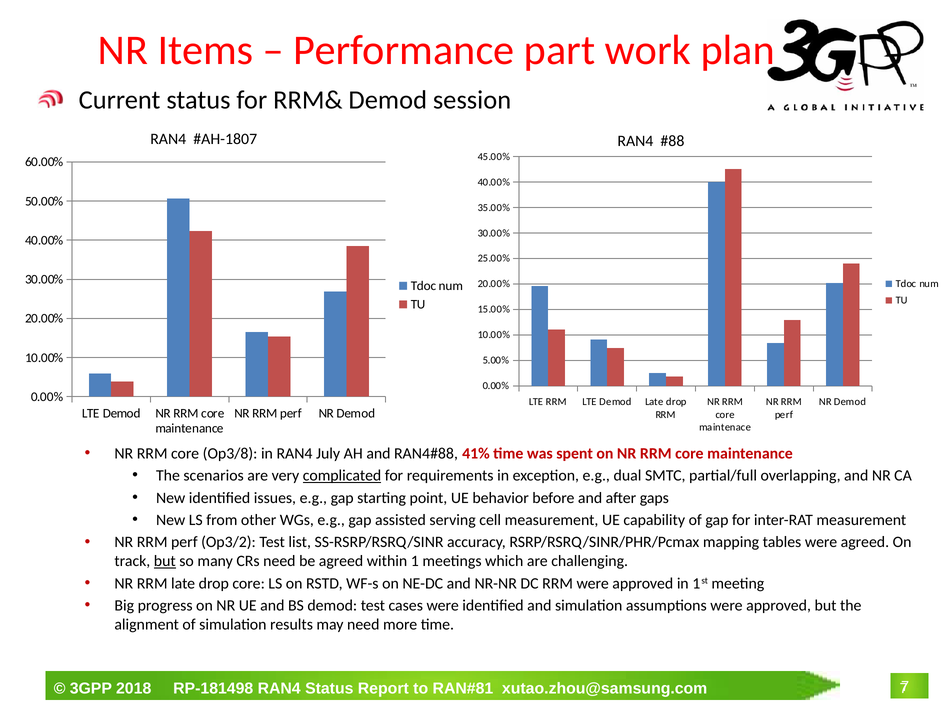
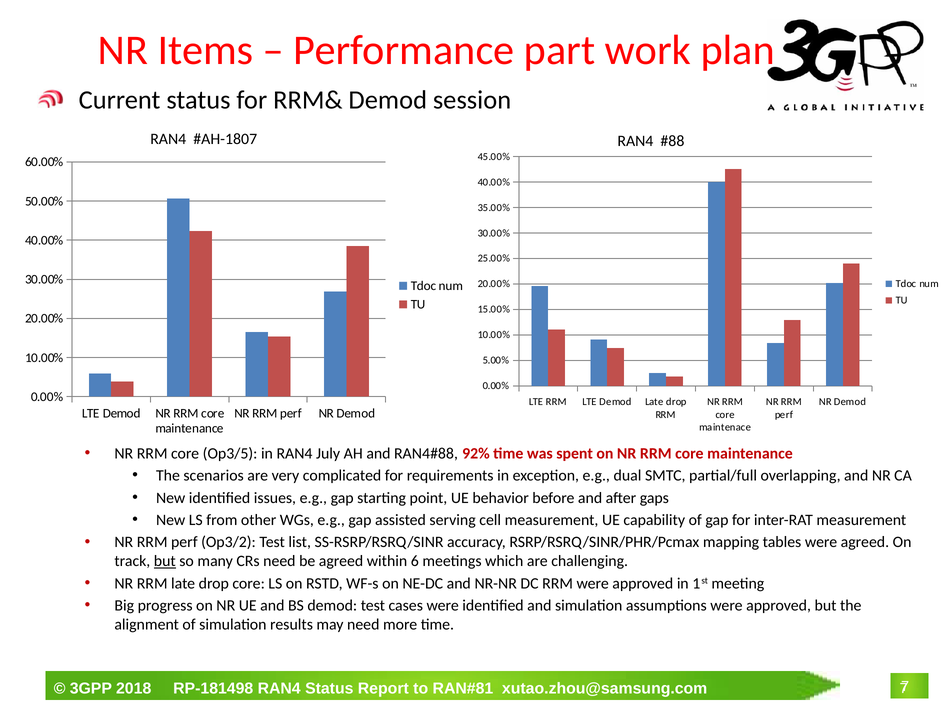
Op3/8: Op3/8 -> Op3/5 (230, 454)
41%: 41% -> 92% (476, 454)
complicated underline: present -> none (342, 476)
1: 1 -> 6 (415, 561)
